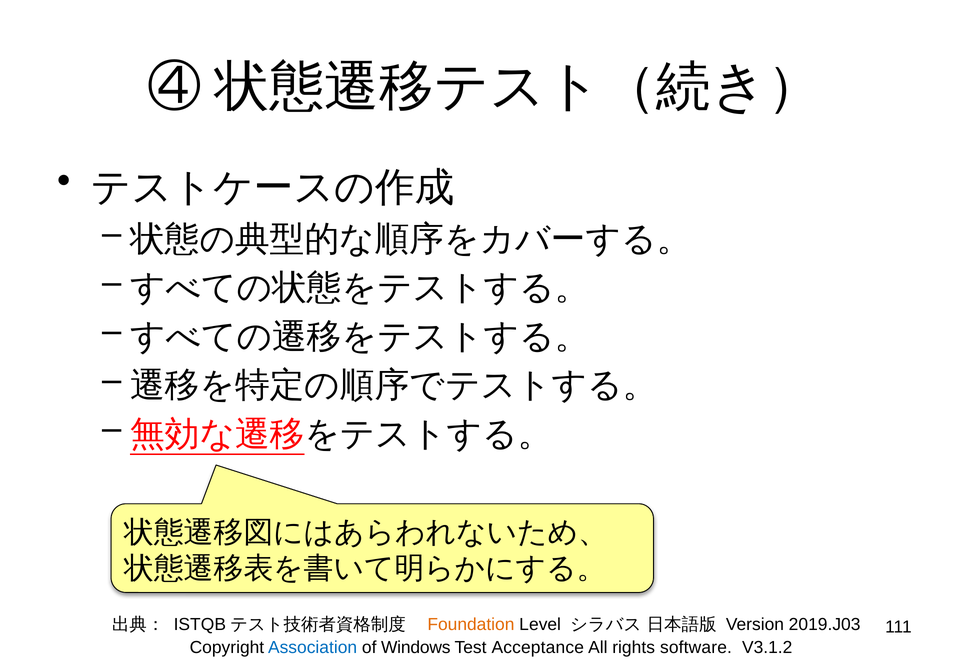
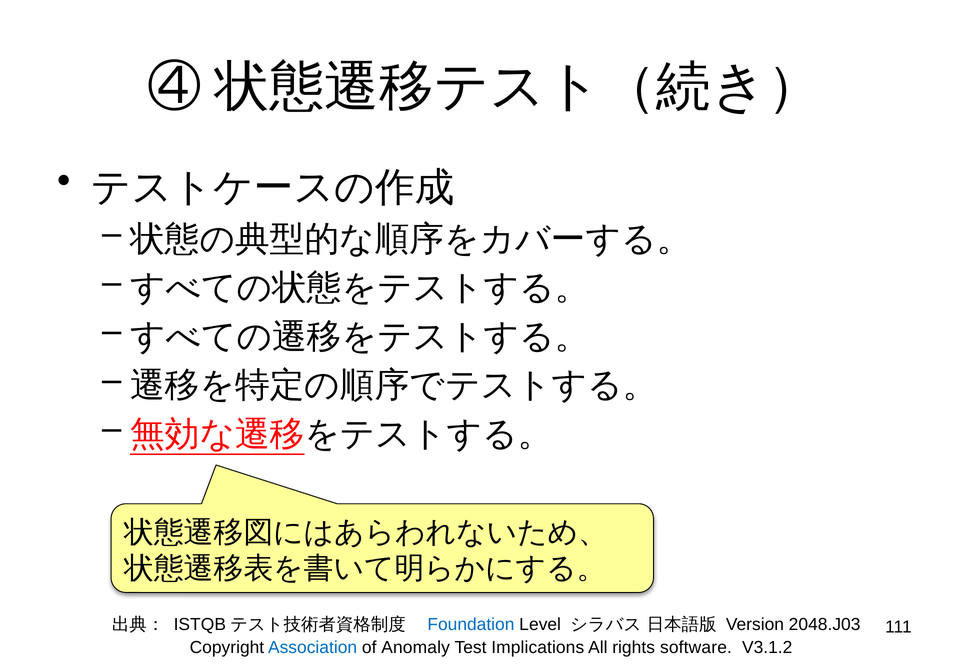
Foundation colour: orange -> blue (471, 624)
2019.J03: 2019.J03 -> 2048.J03 (825, 624)
Windows: Windows -> Anomaly (416, 647)
Acceptance: Acceptance -> Implications (538, 647)
